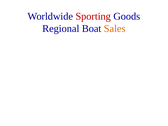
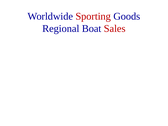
Sales colour: orange -> red (115, 29)
